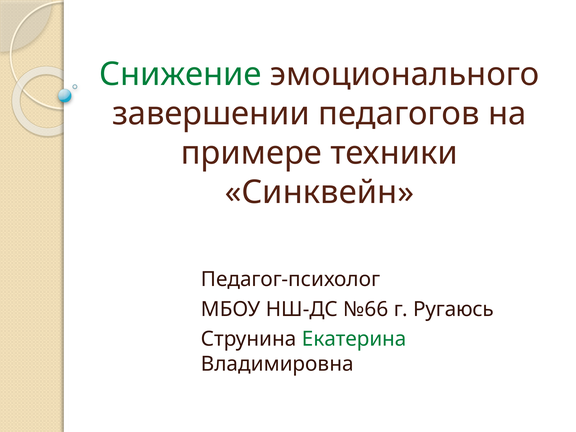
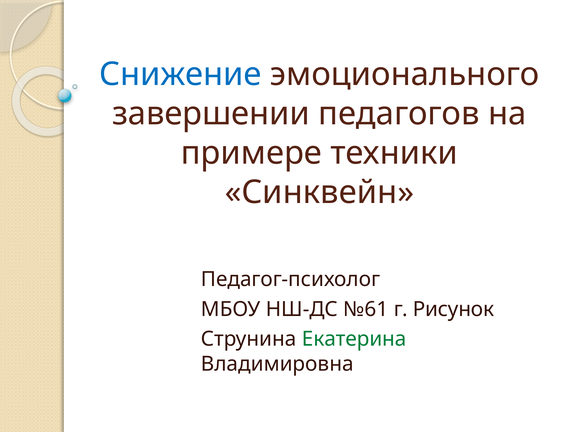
Снижение colour: green -> blue (180, 74)
№66: №66 -> №61 (366, 309)
Ругаюсь: Ругаюсь -> Рисунок (453, 309)
